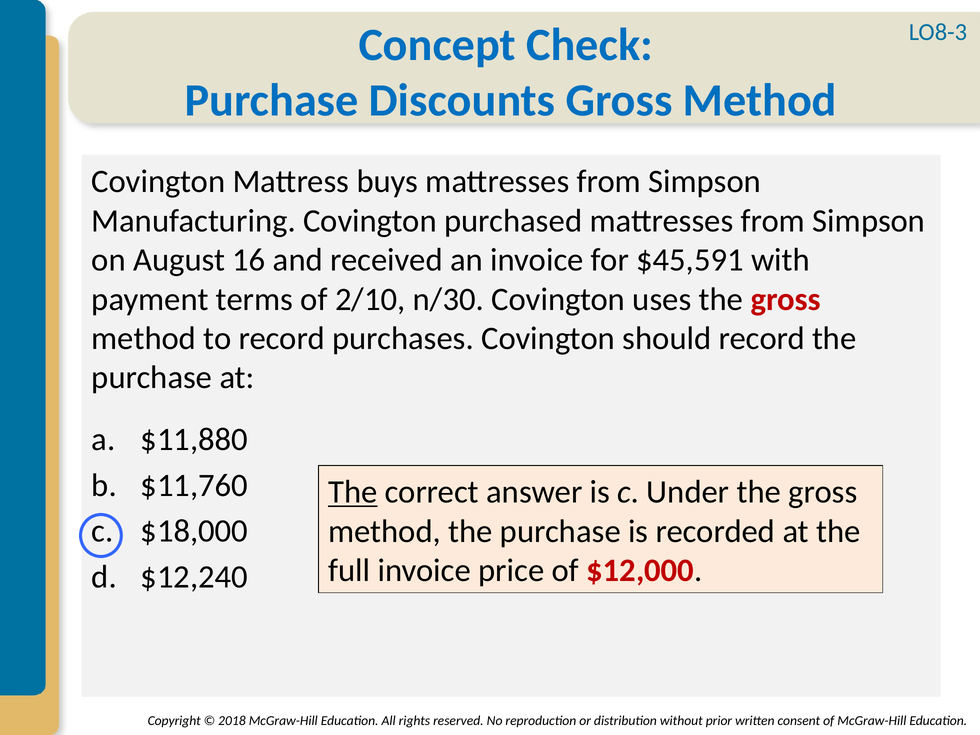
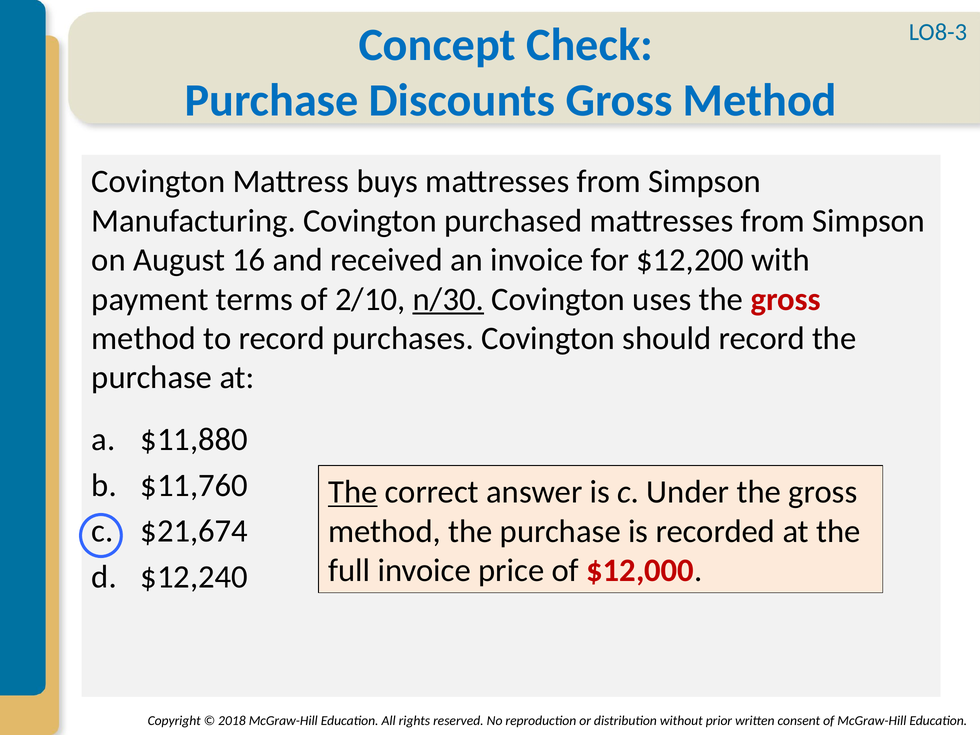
$45,591: $45,591 -> $12,200 (690, 260)
n/30 underline: none -> present (448, 299)
$18,000: $18,000 -> $21,674 (194, 531)
